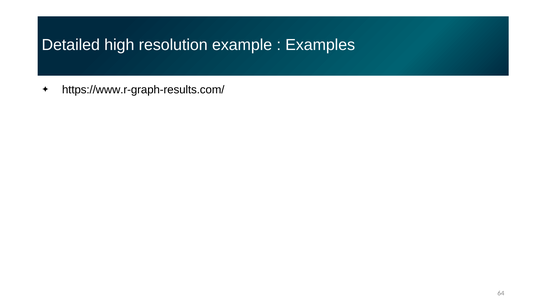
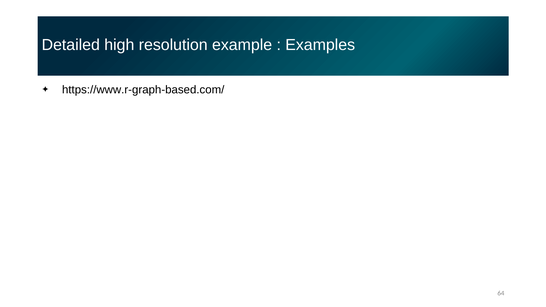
https://www.r-graph-results.com/: https://www.r-graph-results.com/ -> https://www.r-graph-based.com/ (143, 90)
